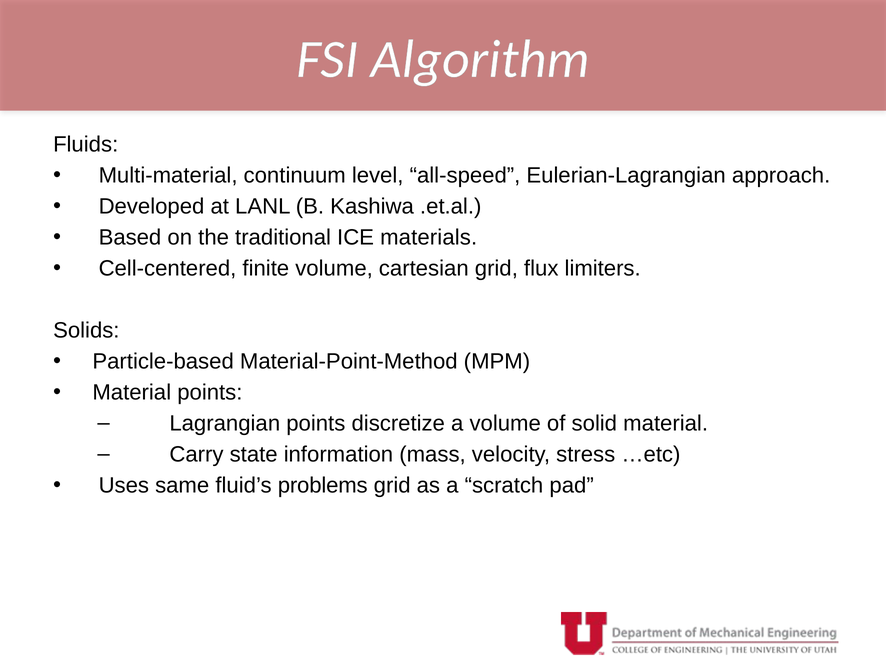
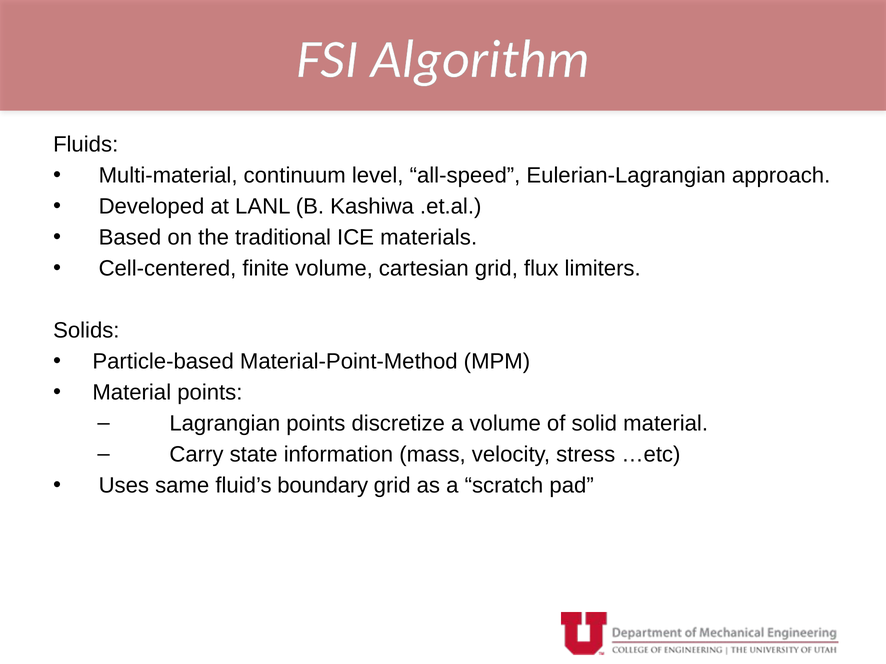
problems: problems -> boundary (323, 486)
